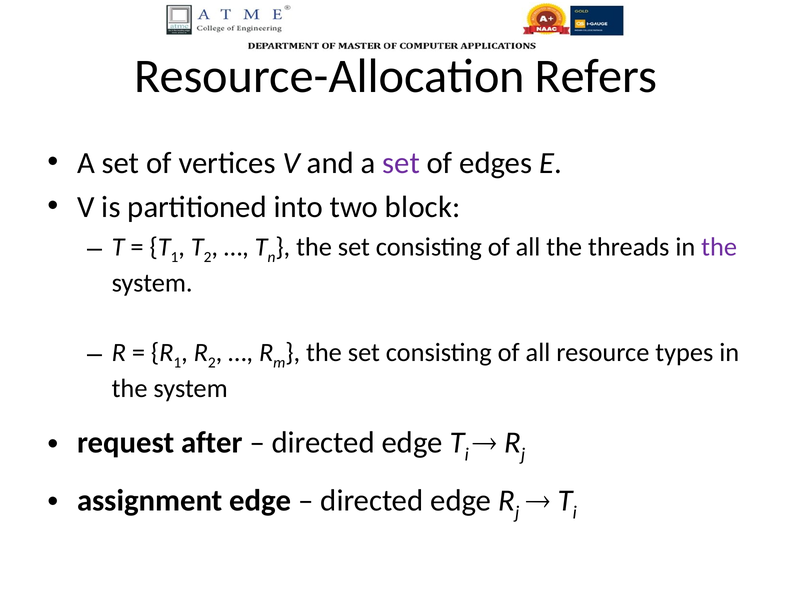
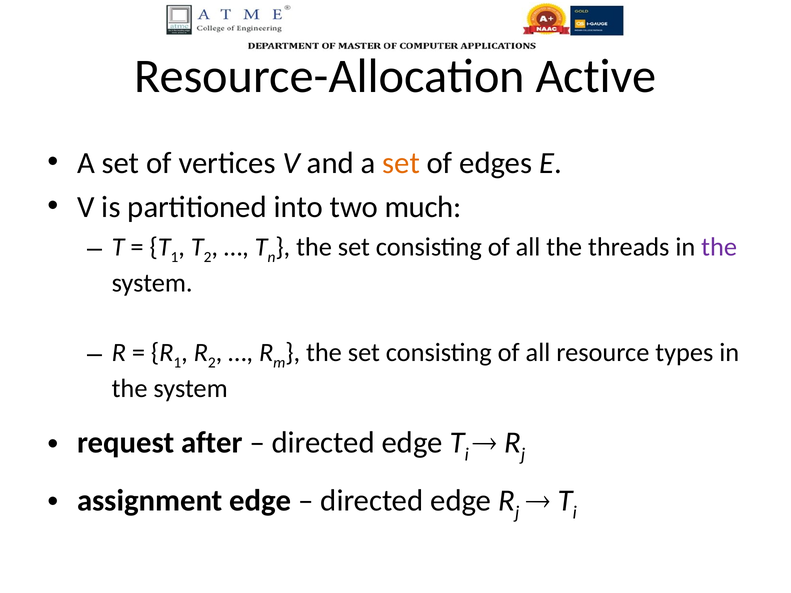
Refers: Refers -> Active (596, 77)
set colour: purple -> orange (401, 163)
block: block -> much (423, 207)
